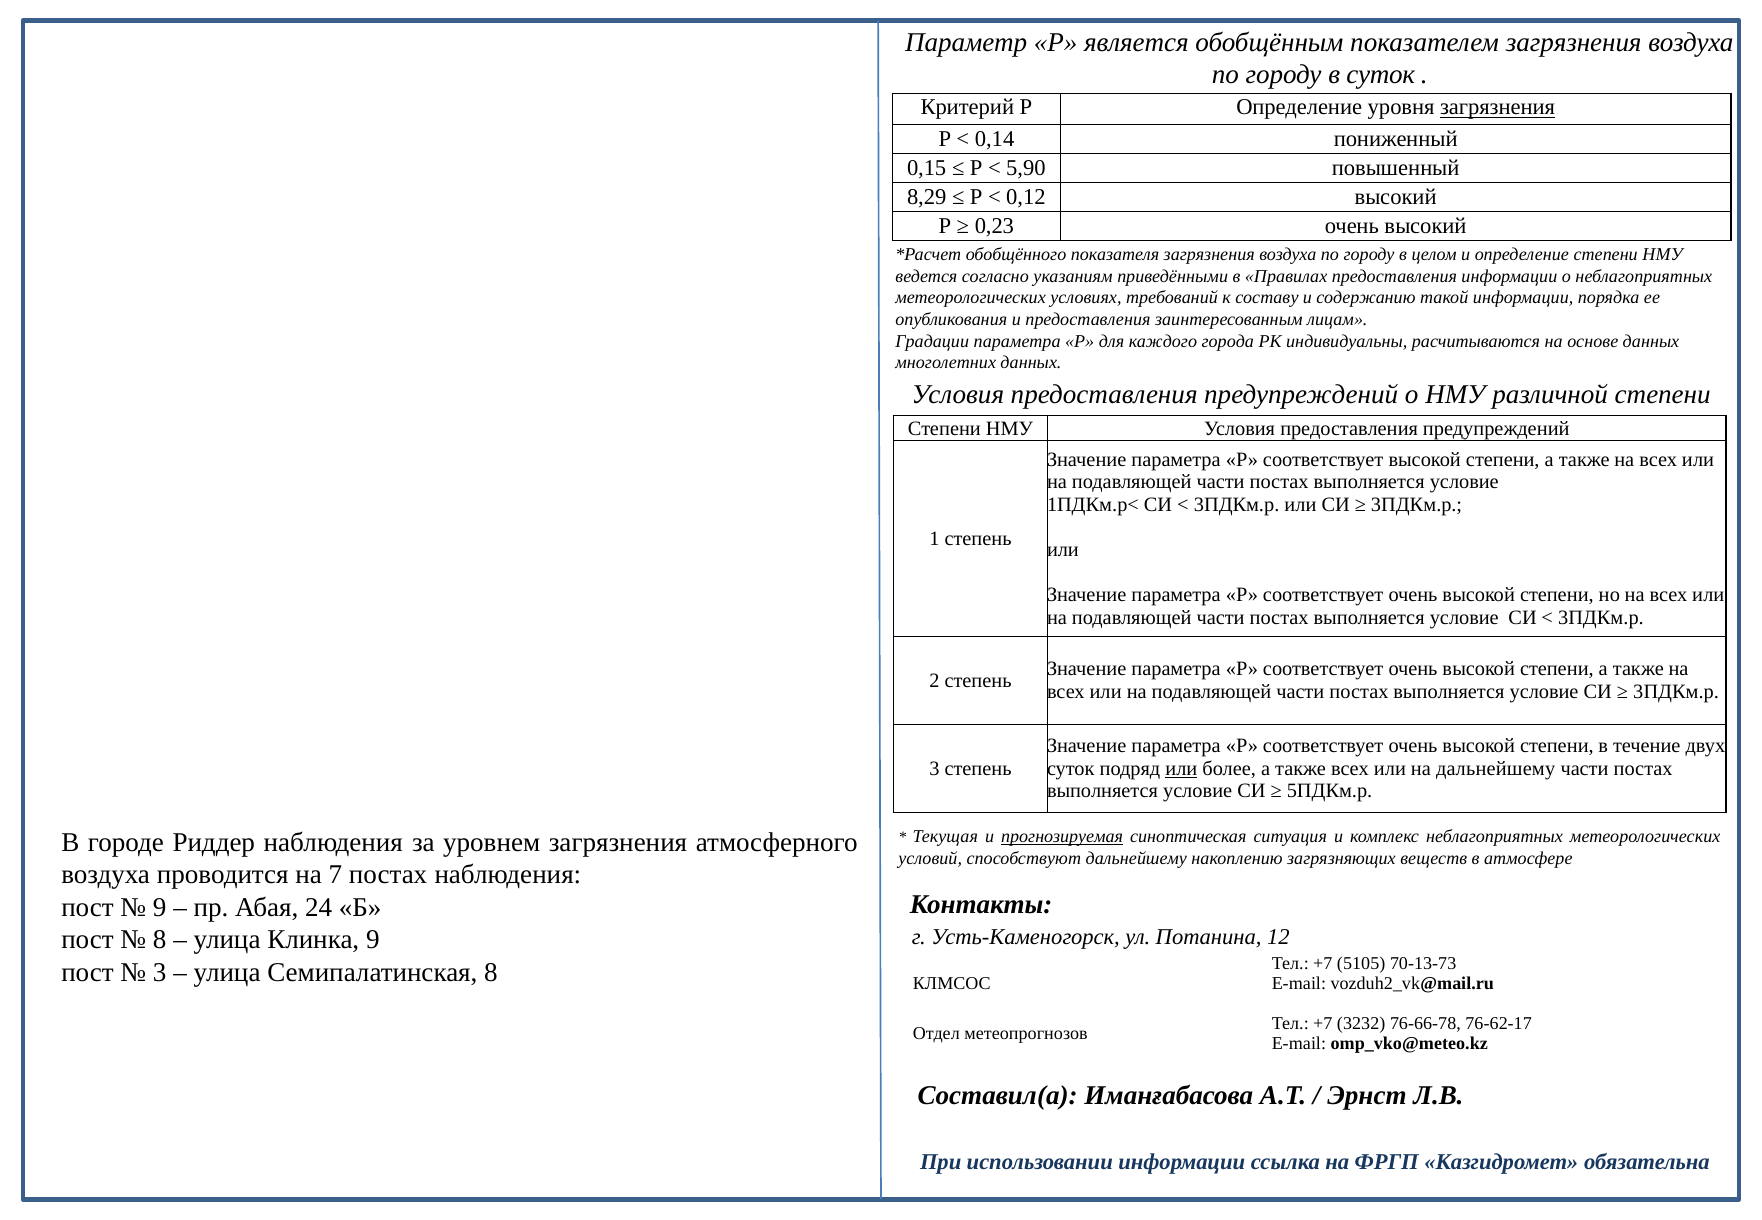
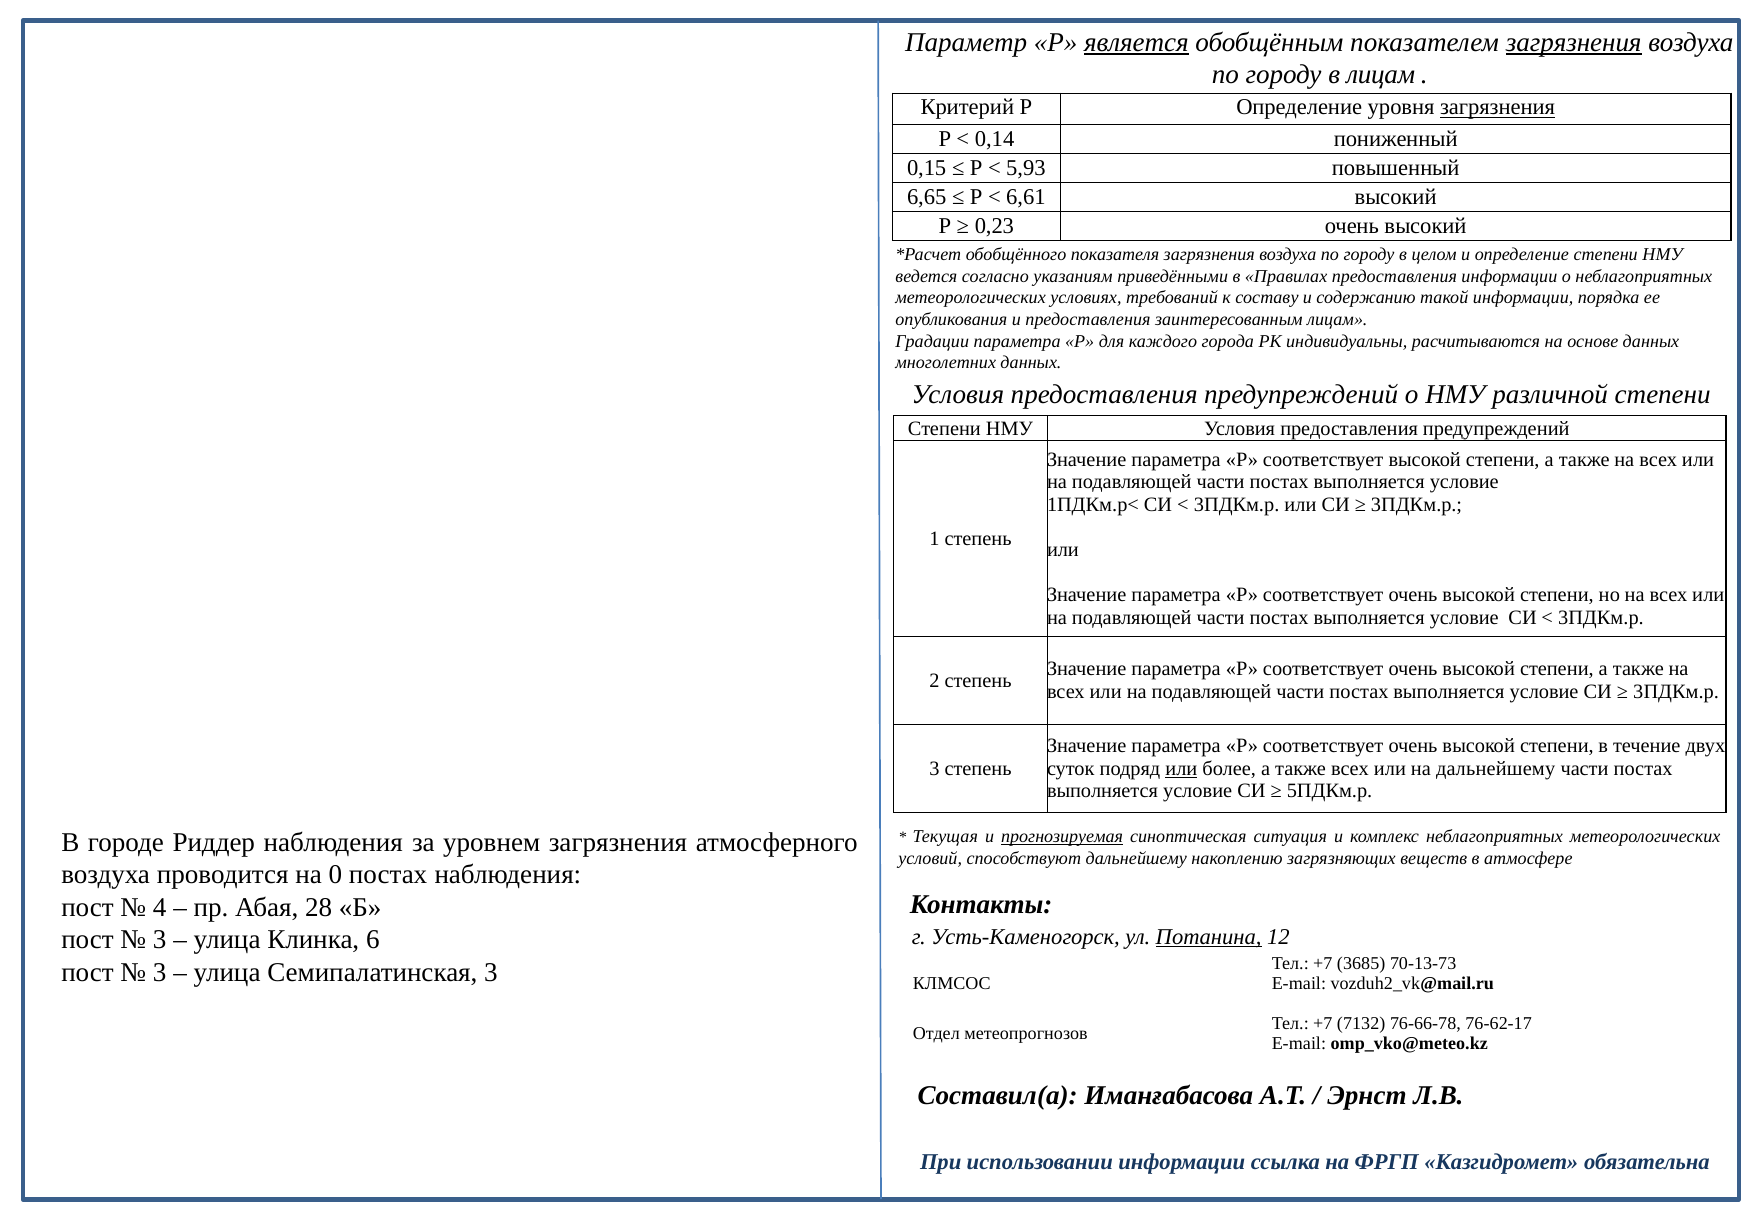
является underline: none -> present (1136, 42)
загрязнения underline: none -> present (1574, 42)
в суток: суток -> лицам (1381, 75)
5,90: 5,90 -> 5,93 (1026, 168)
8,29: 8,29 -> 6,65 (927, 197)
0,12: 0,12 -> 6,61 (1026, 197)
7: 7 -> 0 (335, 875)
9: 9 -> 4 (160, 907)
24: 24 -> 28 (319, 907)
Потанина underline: none -> present (1209, 937)
8: 8 -> 3 (160, 940)
Клинка 9: 9 -> 6 (373, 940)
5105: 5105 -> 3685 (1361, 963)
Семипалатинская 8: 8 -> 3 (491, 972)
3232: 3232 -> 7132 (1361, 1023)
